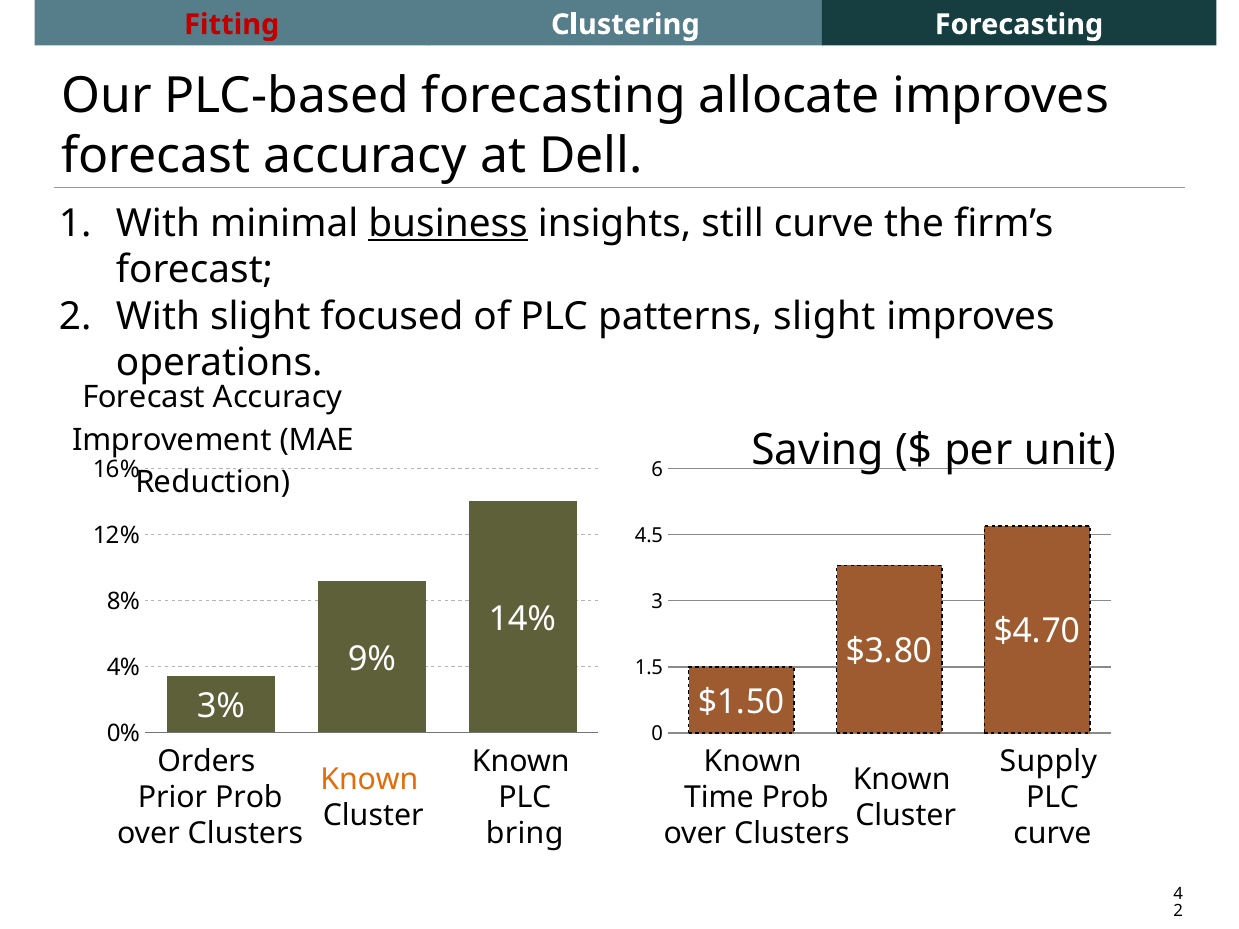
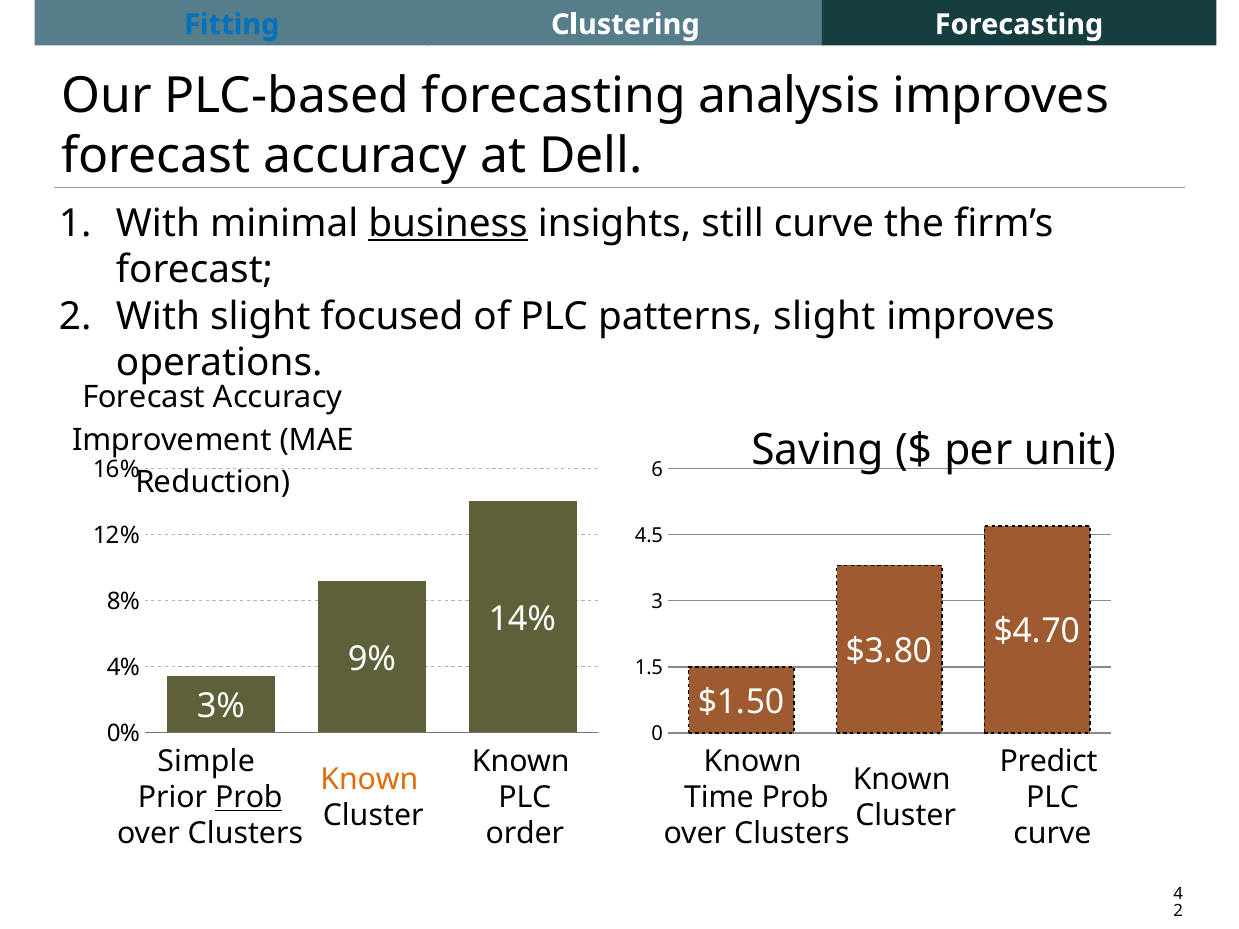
Fitting colour: red -> blue (232, 25)
allocate: allocate -> analysis (789, 96)
Orders: Orders -> Simple (206, 761)
Supply: Supply -> Predict (1049, 761)
Prob underline: none -> present (249, 798)
bring: bring -> order (525, 834)
